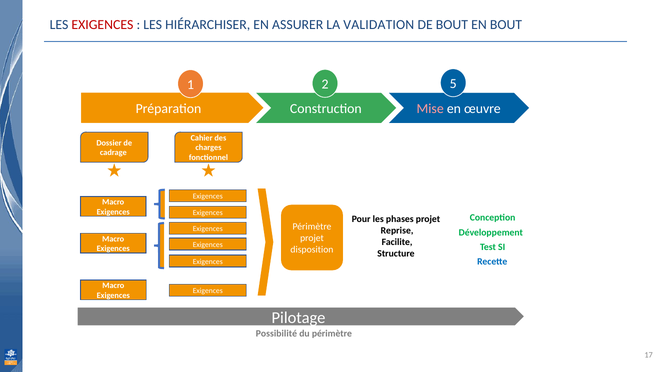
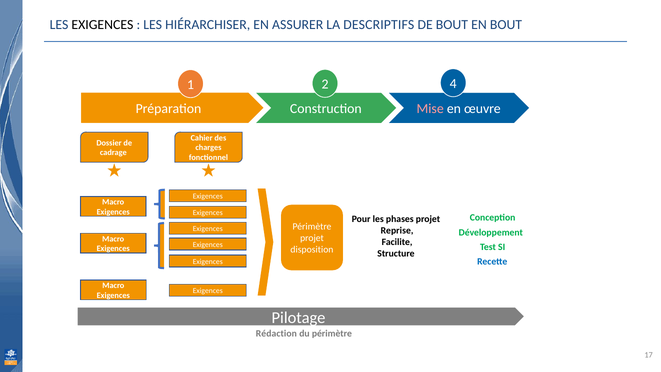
EXIGENCES colour: red -> black (102, 25)
VALIDATION: VALIDATION -> DESCRIPTIFS (379, 25)
5: 5 -> 4 (453, 84)
Possibilité: Possibilité -> Rédaction (276, 334)
